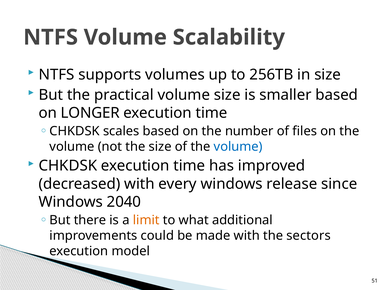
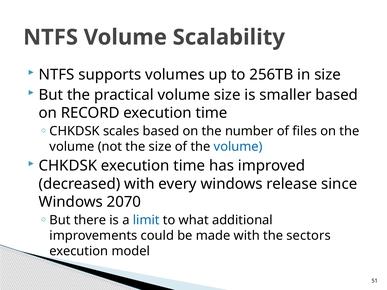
LONGER: LONGER -> RECORD (90, 113)
2040: 2040 -> 2070 (124, 202)
limit colour: orange -> blue (146, 220)
